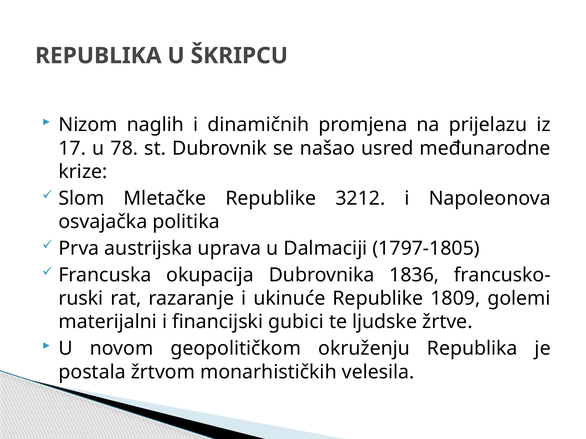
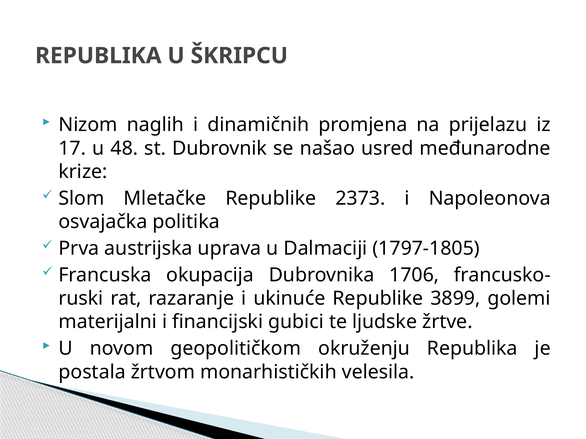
78: 78 -> 48 (124, 148)
3212: 3212 -> 2373 (360, 199)
1836: 1836 -> 1706 (414, 275)
1809: 1809 -> 3899 (455, 299)
